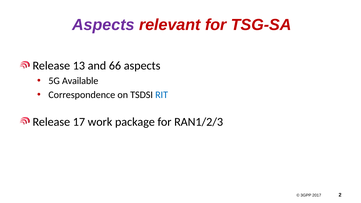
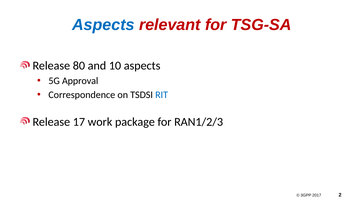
Aspects colour: purple -> blue (103, 25)
13: 13 -> 80 (79, 66)
66: 66 -> 10 (115, 66)
Available: Available -> Approval (80, 81)
